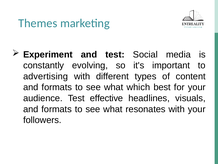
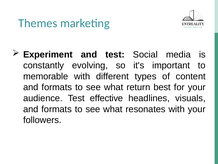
advertising: advertising -> memorable (46, 76)
which: which -> return (138, 87)
